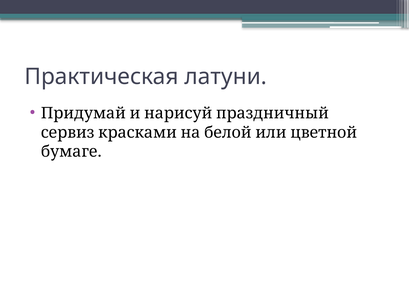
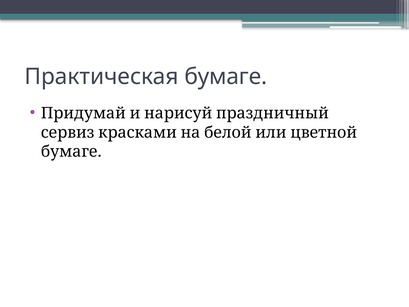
Практическая латуни: латуни -> бумаге (226, 77)
